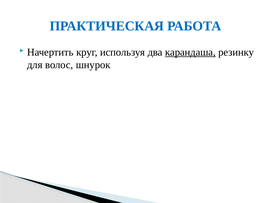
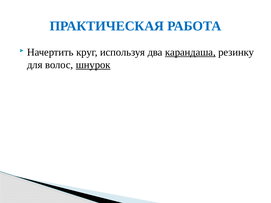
шнурок underline: none -> present (93, 65)
